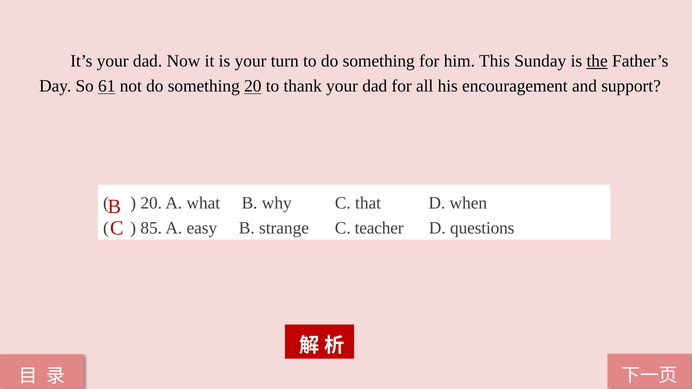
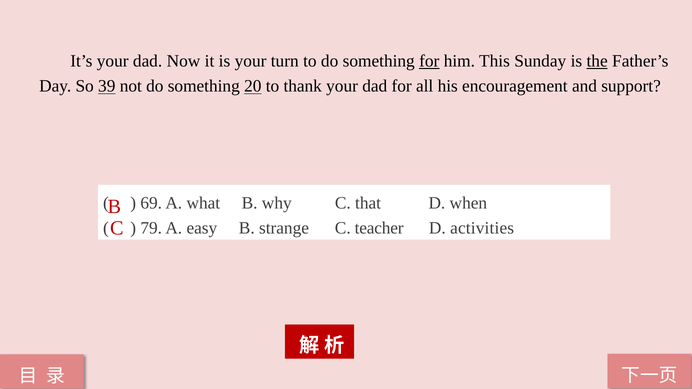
for underline: none -> present (429, 61)
61: 61 -> 39 (107, 86)
20: 20 -> 69 (151, 203)
85: 85 -> 79 (151, 228)
questions: questions -> activities (482, 228)
